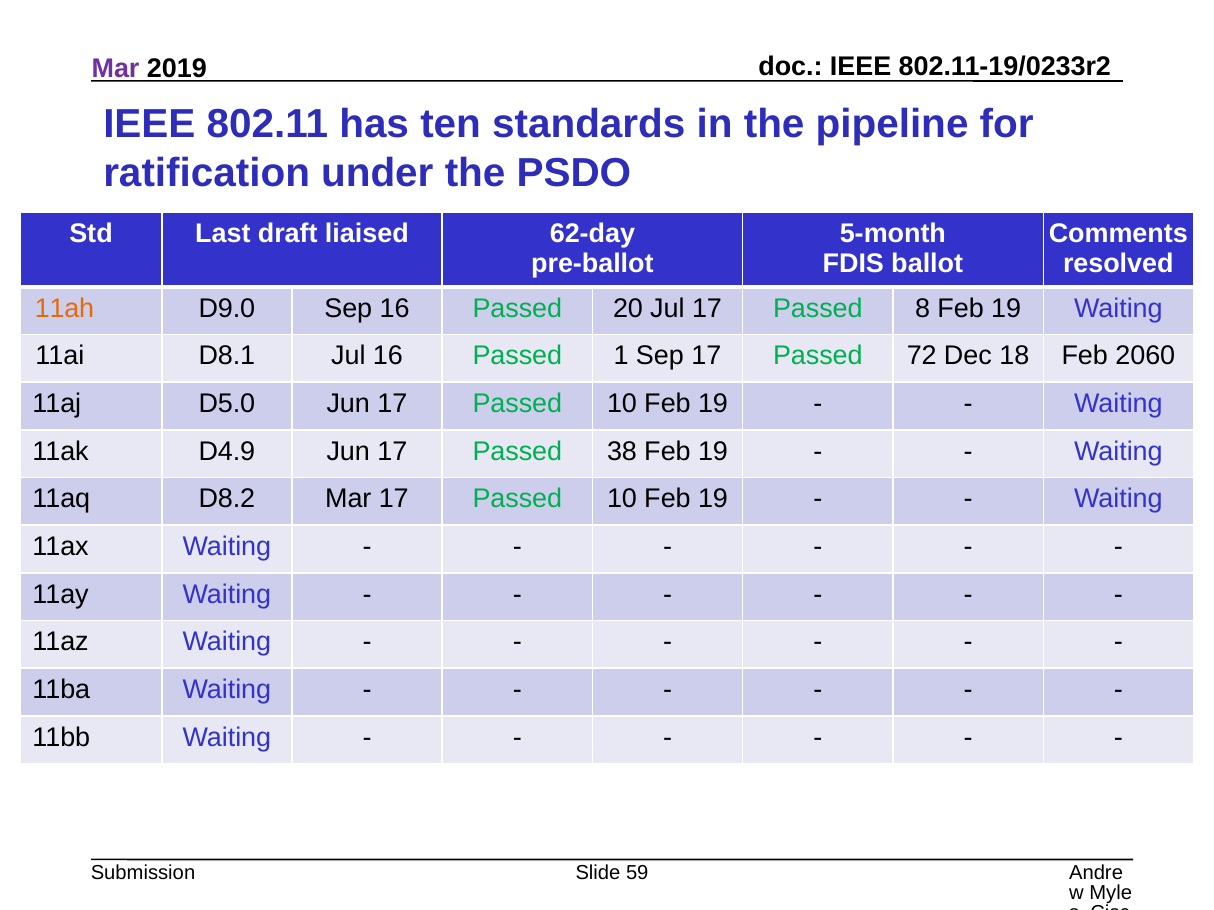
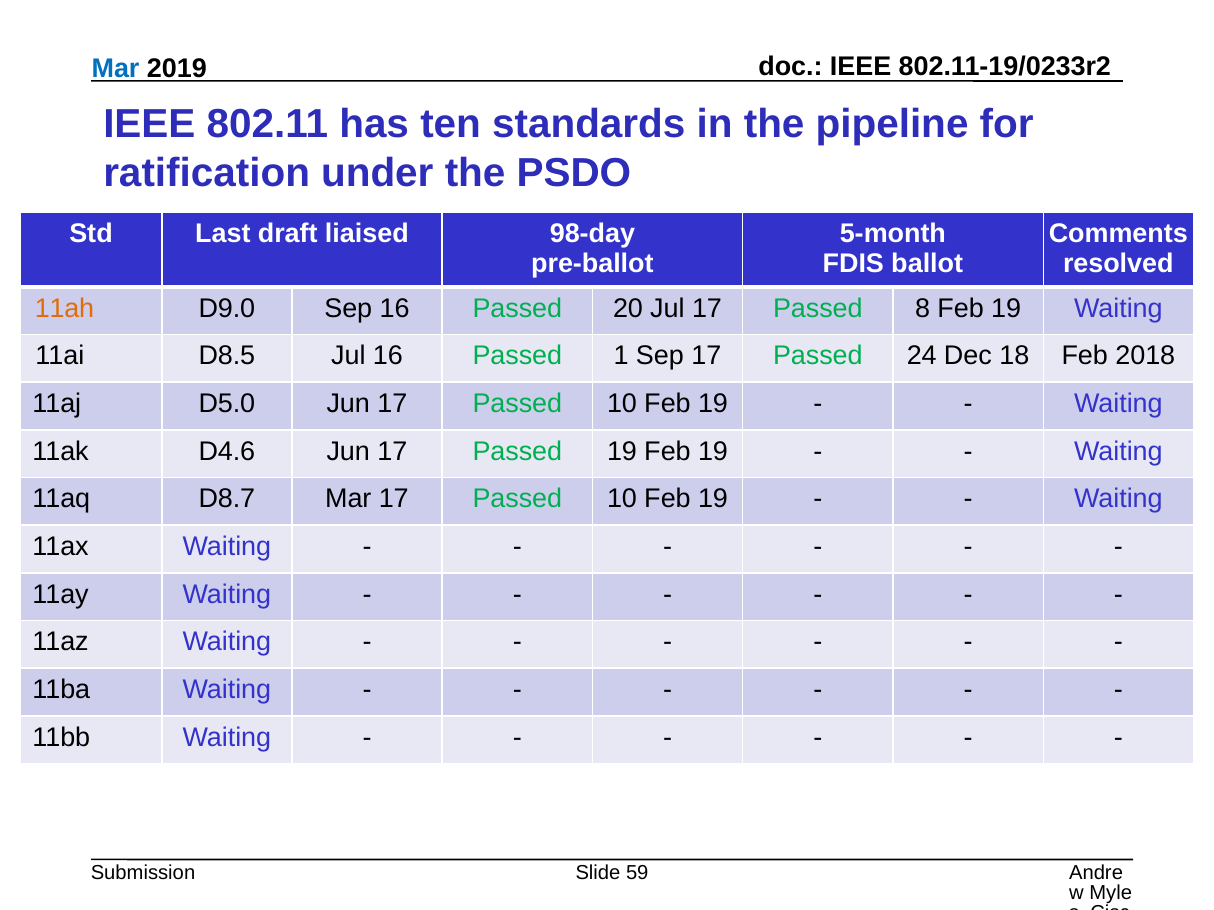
Mar colour: purple -> blue (116, 69)
62-day: 62-day -> 98-day (592, 234)
D8.1: D8.1 -> D8.5 (227, 356)
72: 72 -> 24 (922, 356)
2060: 2060 -> 2018 (1145, 356)
D4.9: D4.9 -> D4.6 (227, 452)
Passed 38: 38 -> 19 (622, 452)
D8.2: D8.2 -> D8.7 (227, 499)
